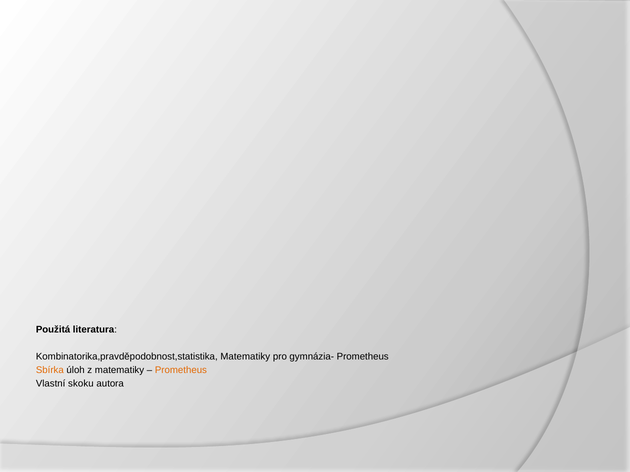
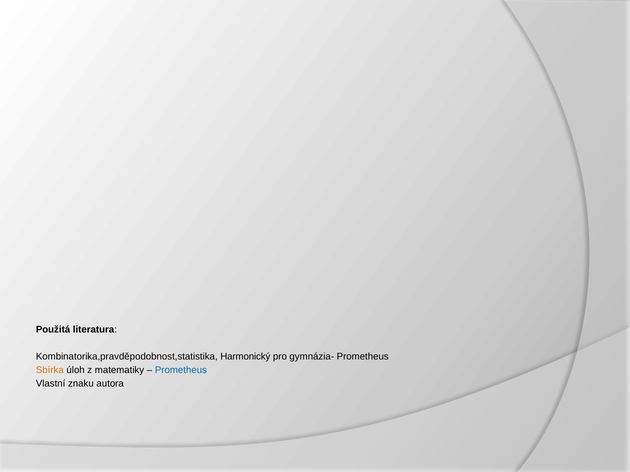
Kombinatorika,pravděpodobnost,statistika Matematiky: Matematiky -> Harmonický (245, 357)
Prometheus colour: orange -> blue (181, 371)
skoku: skoku -> znaku (81, 384)
